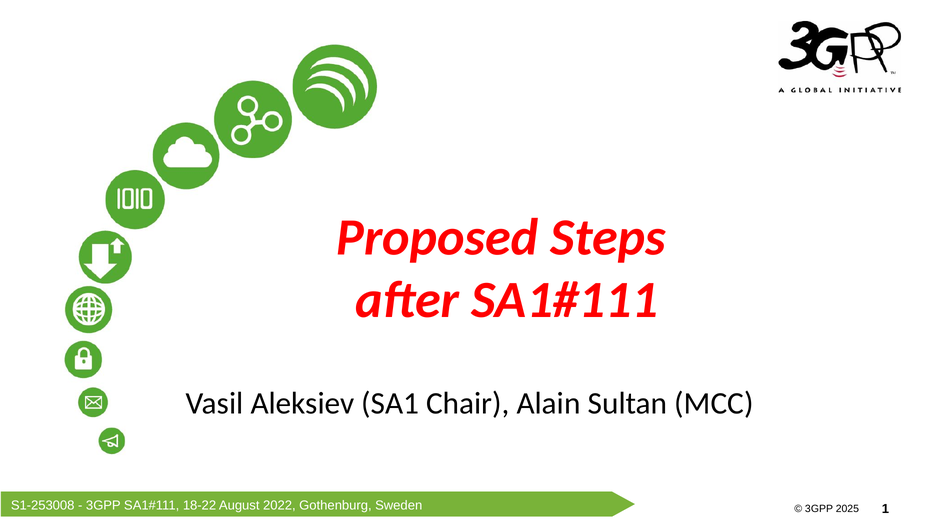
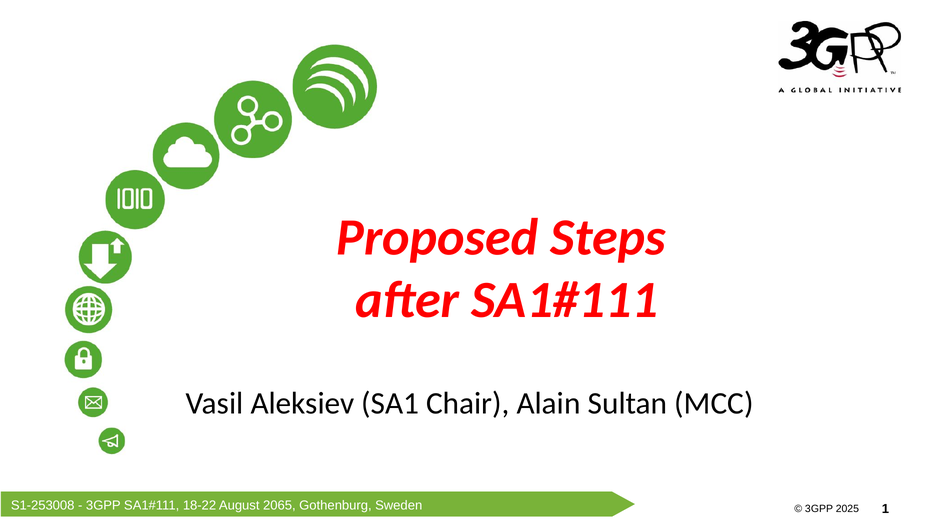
2022: 2022 -> 2065 (279, 505)
